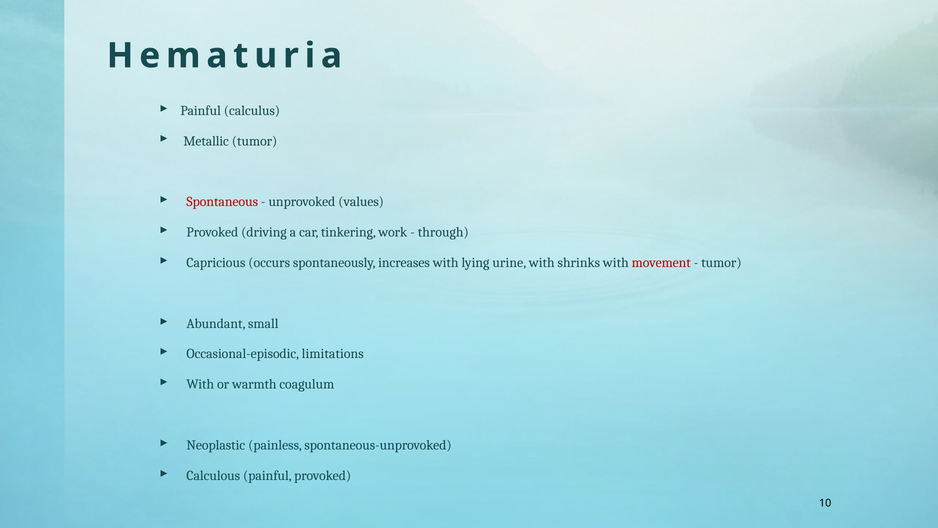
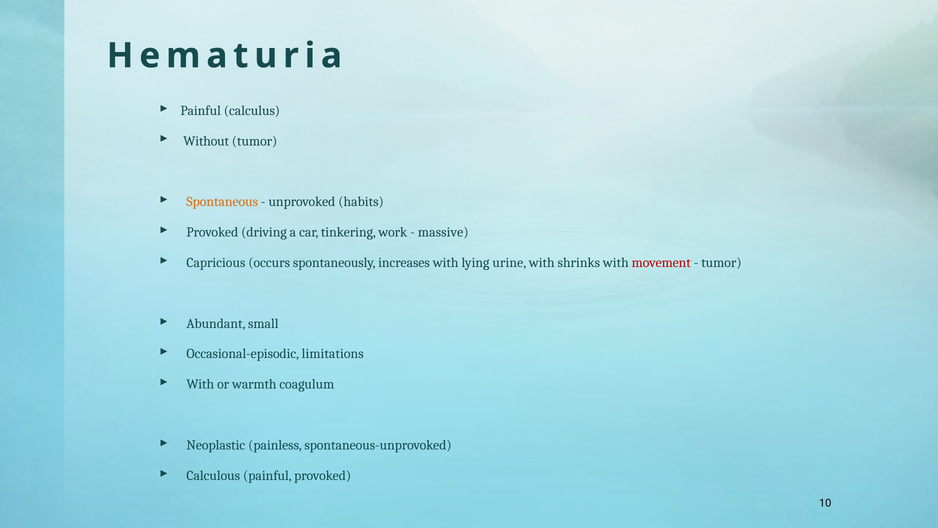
Metallic: Metallic -> Without (206, 141)
Spontaneous colour: red -> orange (222, 202)
values: values -> habits (361, 202)
through: through -> massive (443, 232)
